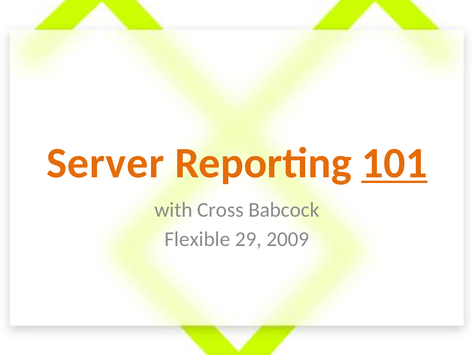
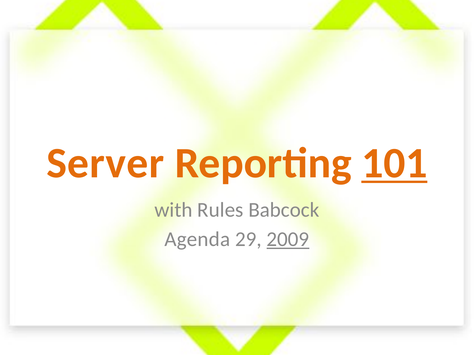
Cross: Cross -> Rules (220, 210)
Flexible: Flexible -> Agenda (197, 240)
2009 underline: none -> present (288, 240)
